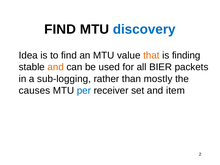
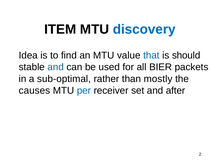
FIND: FIND -> ITEM (60, 29)
that colour: orange -> blue (151, 55)
finding: finding -> should (186, 55)
and colour: orange -> blue (56, 67)
sub-logging: sub-logging -> sub-optimal (64, 79)
item: item -> after (176, 91)
